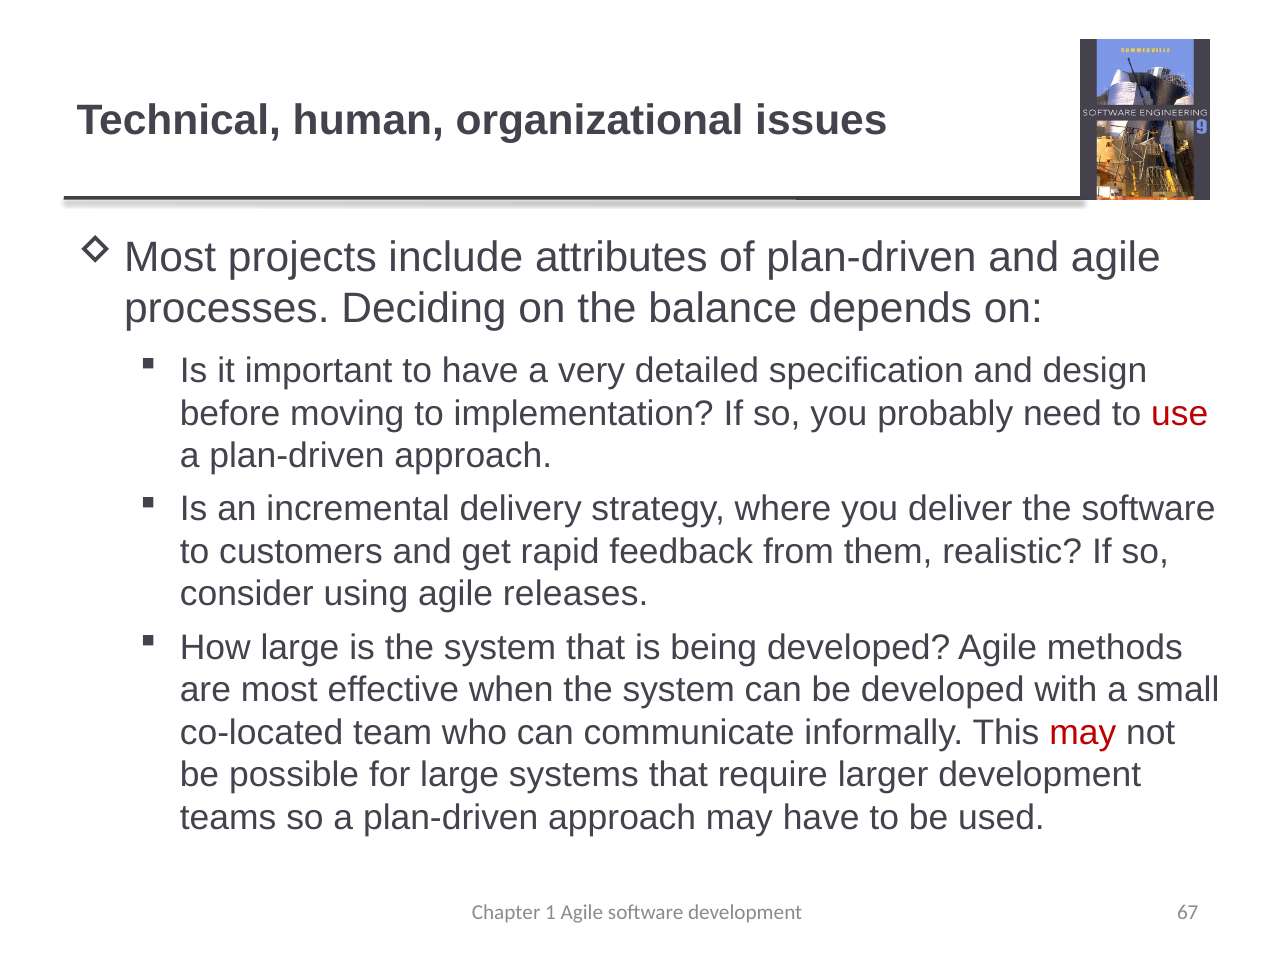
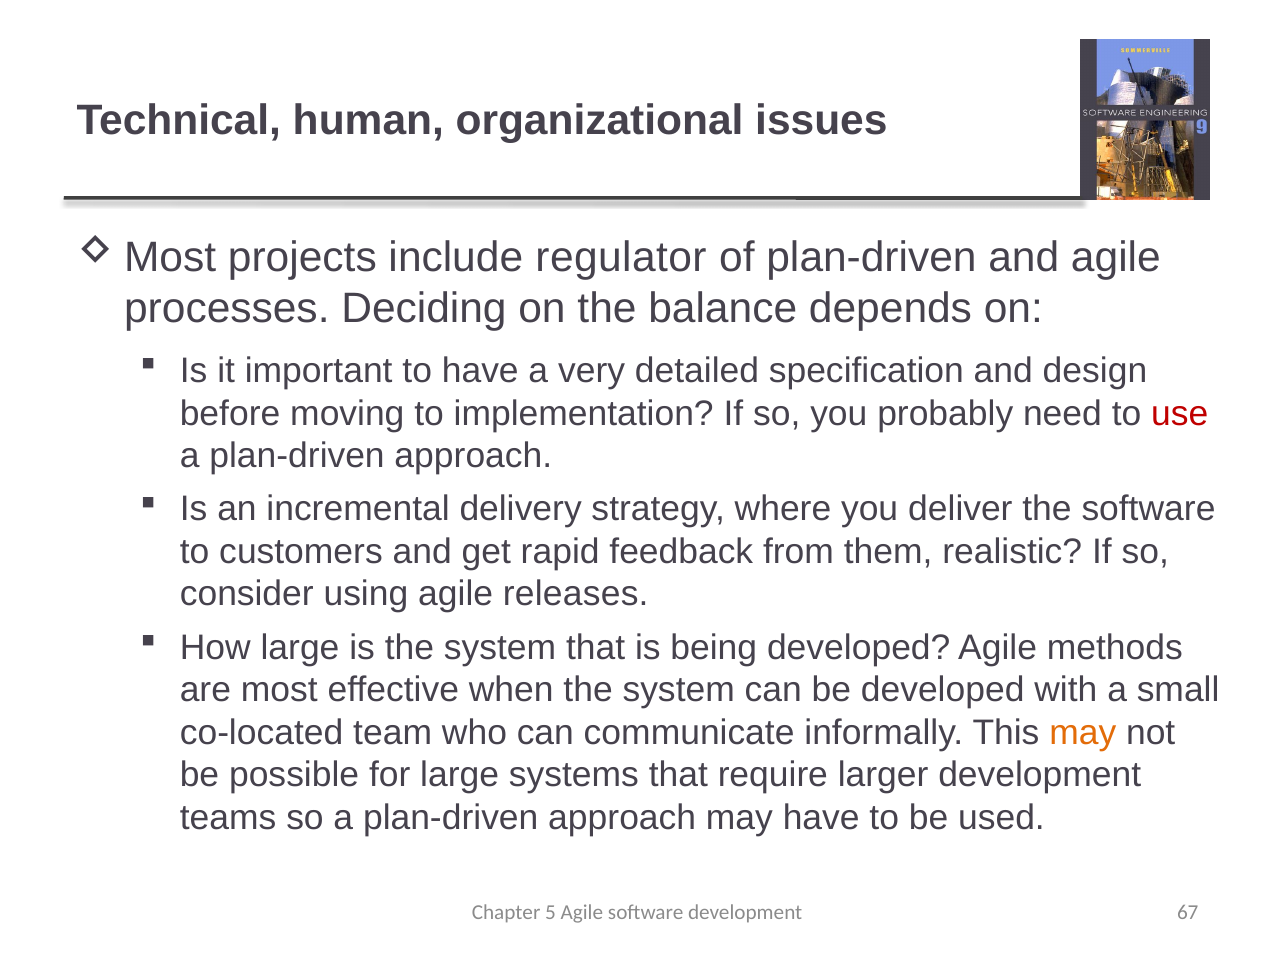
attributes: attributes -> regulator (621, 258)
may colour: red -> orange (1083, 733)
1: 1 -> 5 (550, 913)
